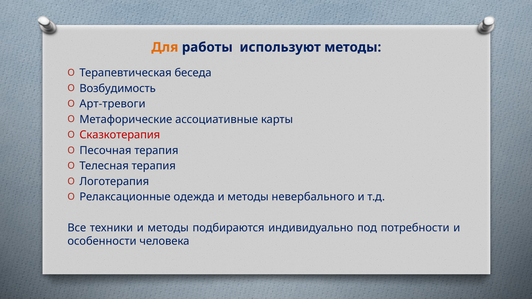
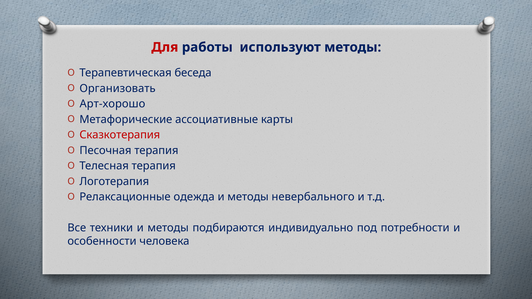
Для colour: orange -> red (165, 47)
Возбудимость: Возбудимость -> Организовать (118, 89)
Арт-тревоги: Арт-тревоги -> Арт-хорошо (112, 104)
